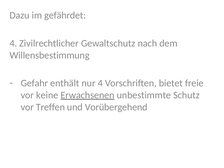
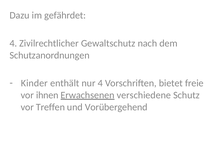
Willensbestimmung: Willensbestimmung -> Schutzanordnungen (50, 55)
Gefahr: Gefahr -> Kinder (34, 83)
keine: keine -> ihnen (47, 95)
unbestimmte: unbestimmte -> verschiedene (144, 95)
